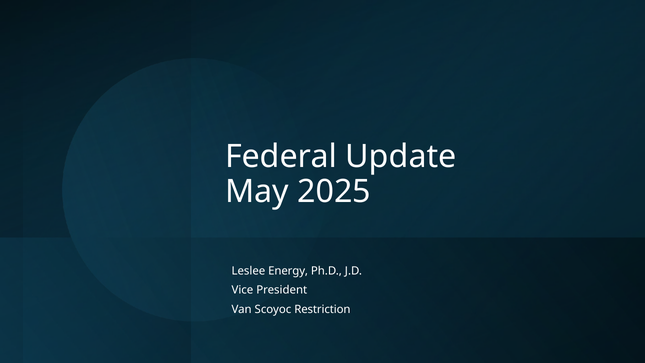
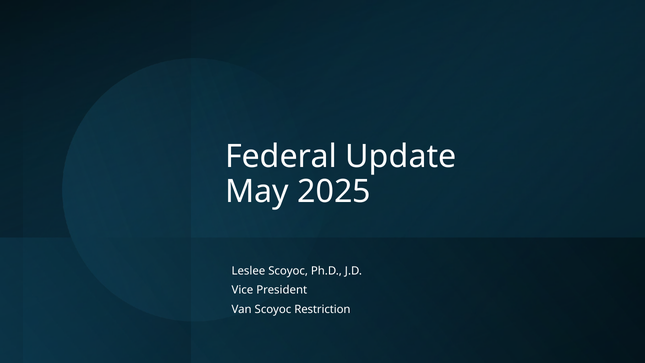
Leslee Energy: Energy -> Scoyoc (288, 271)
